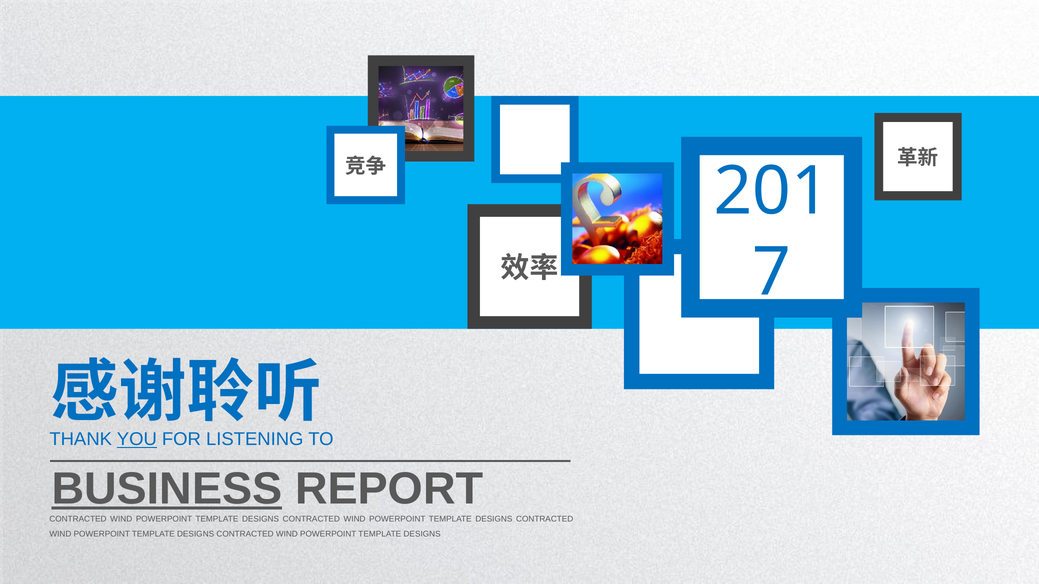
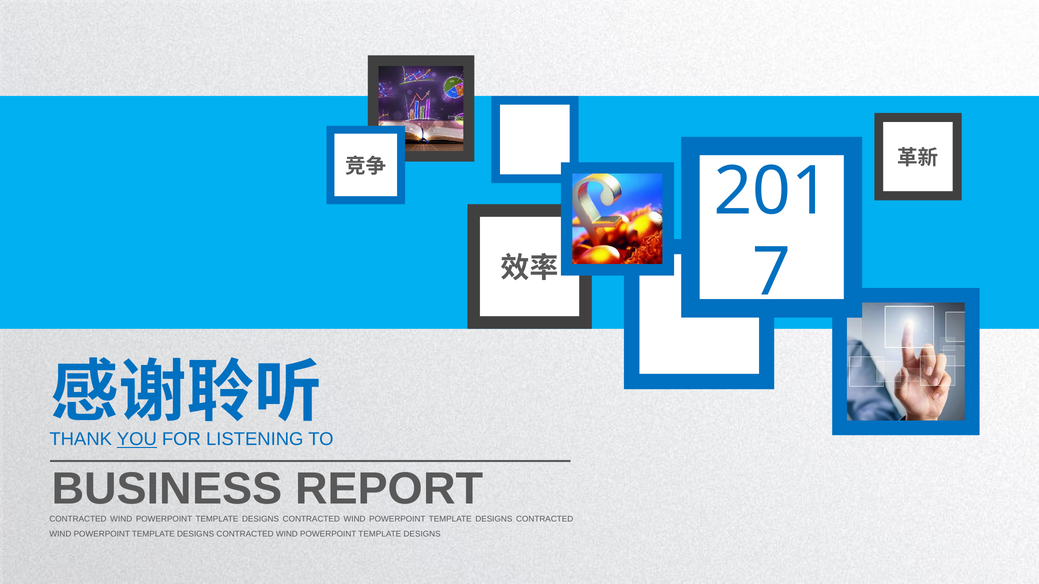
BUSINESS underline: present -> none (167, 489)
